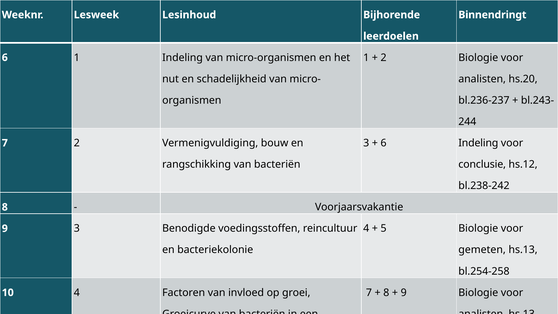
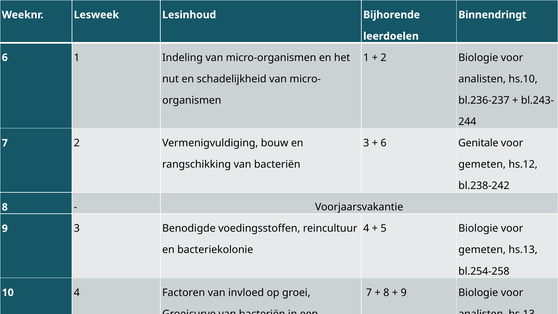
hs.20: hs.20 -> hs.10 (523, 79)
6 Indeling: Indeling -> Genitale (478, 143)
conclusie: conclusie -> gemeten (482, 164)
